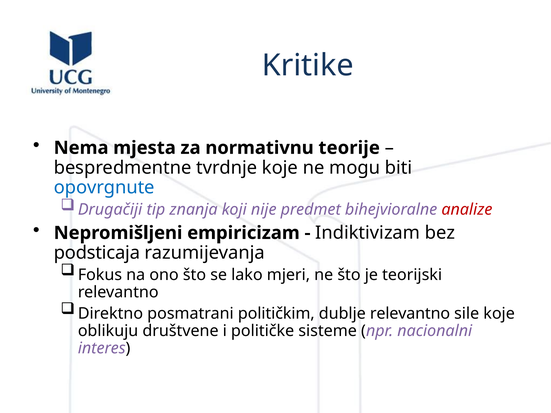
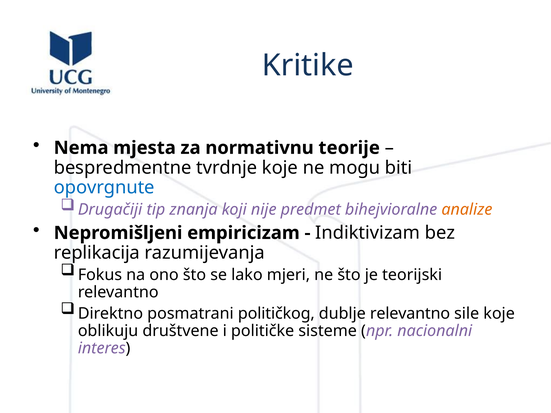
analize colour: red -> orange (467, 210)
podsticaja: podsticaja -> replikacija (97, 253)
političkim: političkim -> političkog (276, 314)
